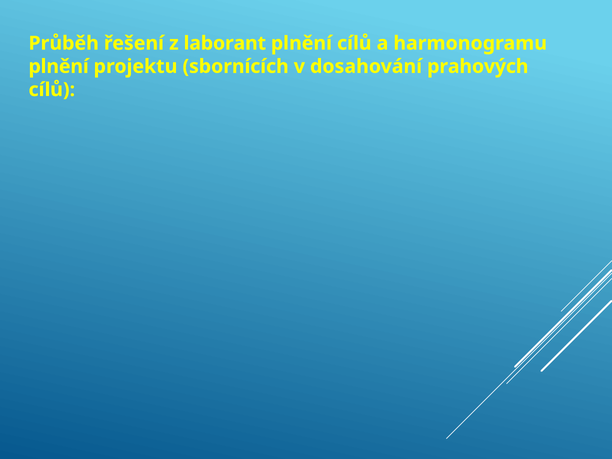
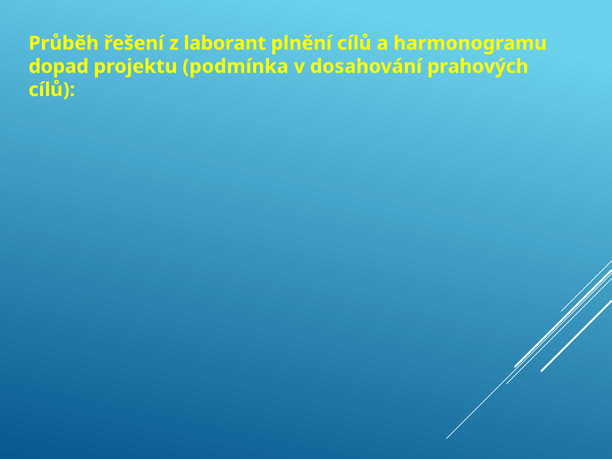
plnění: plnění -> dopad (59, 66)
sbornících: sbornících -> podmínka (236, 66)
